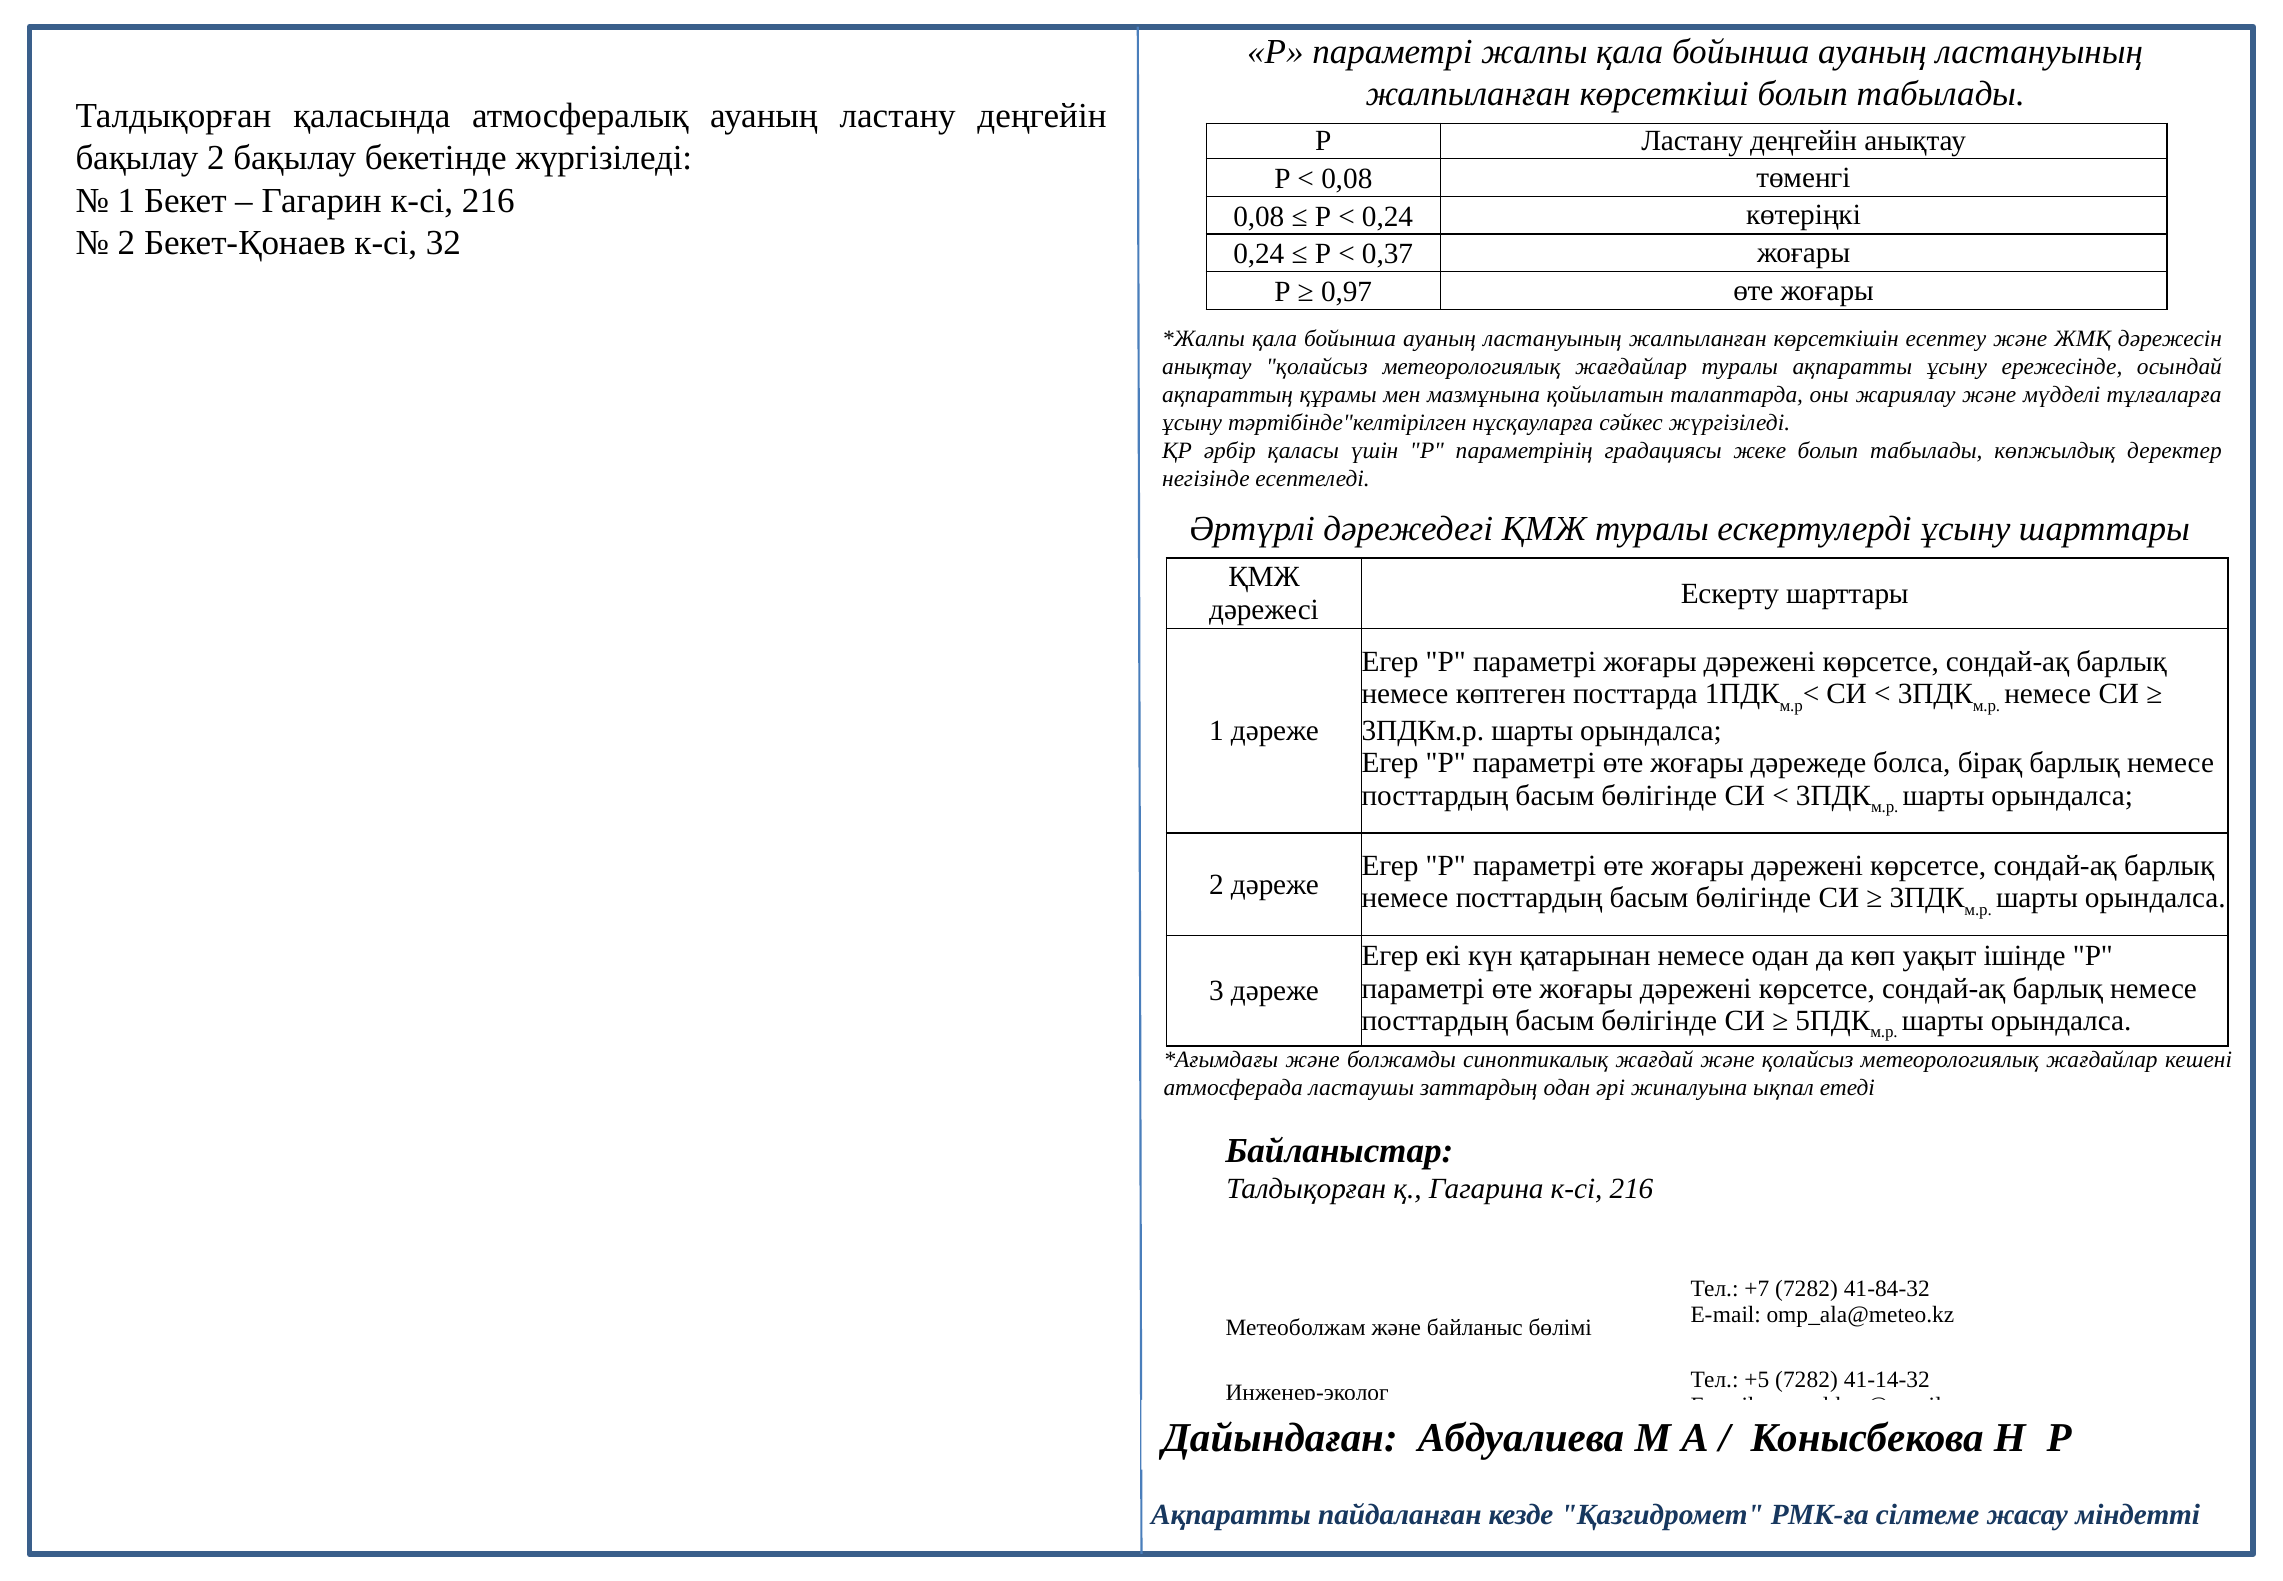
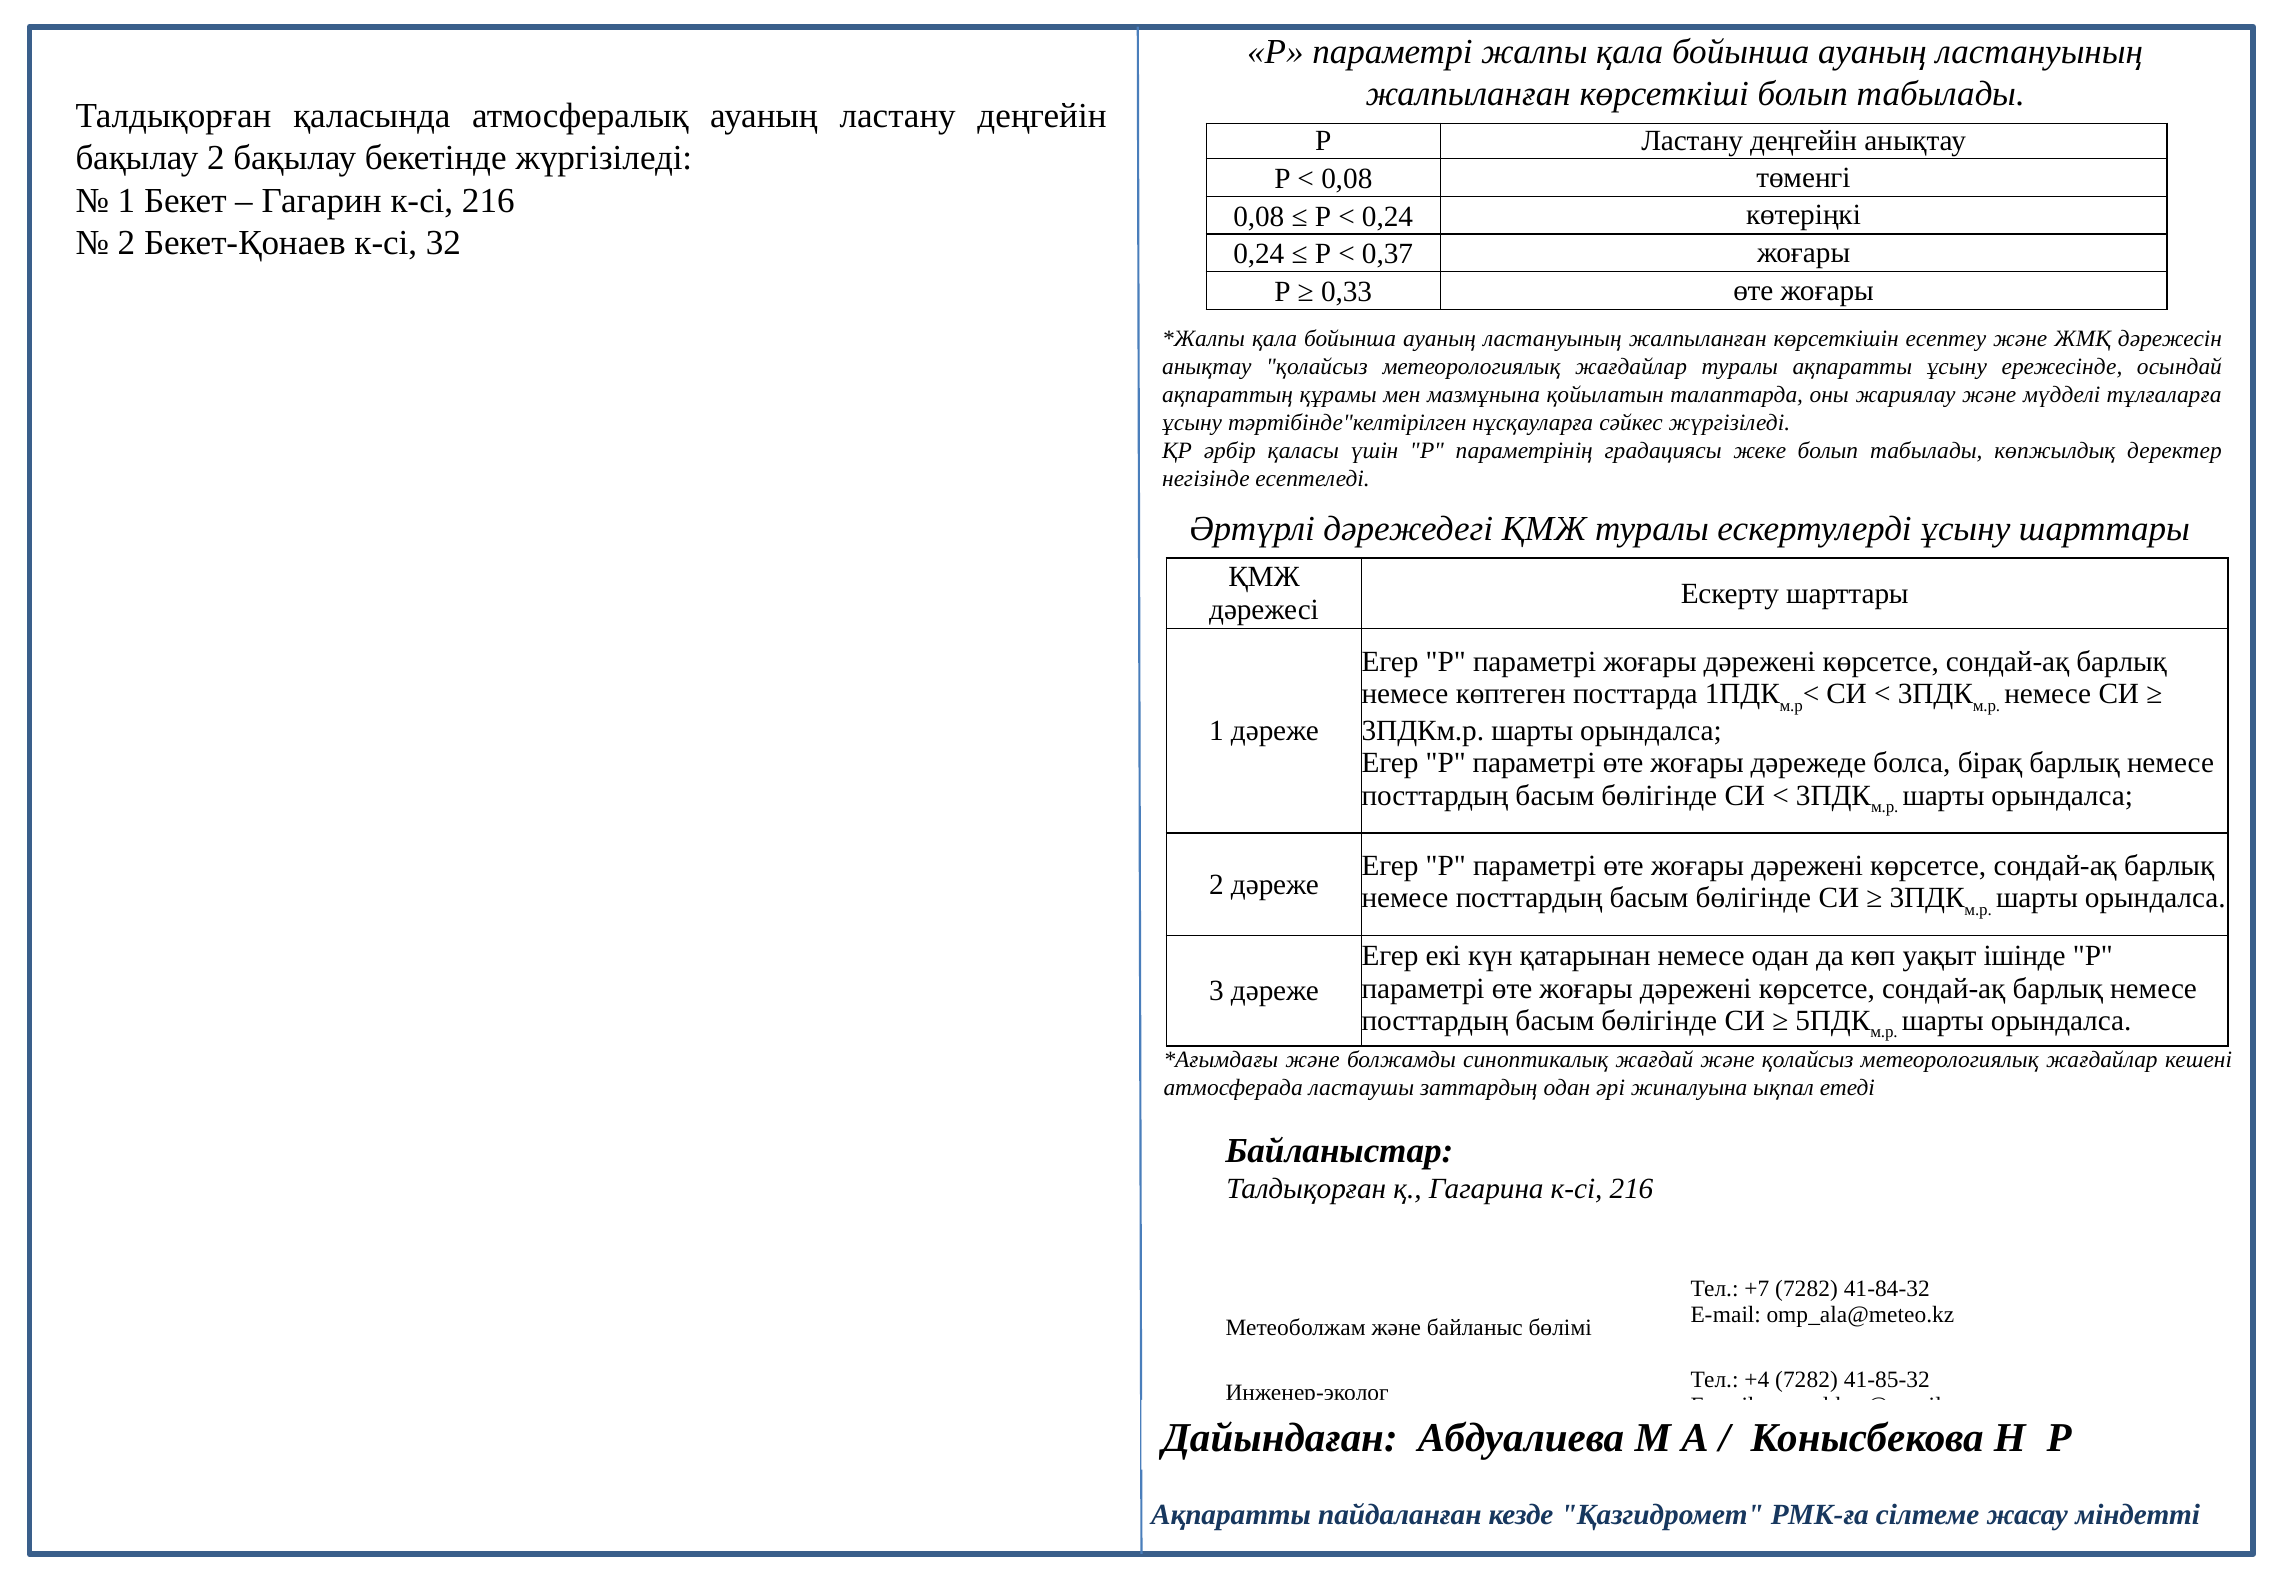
0,97: 0,97 -> 0,33 (1347, 292)
+5: +5 -> +4 (1757, 1380)
41-14-32: 41-14-32 -> 41-85-32 (1887, 1380)
